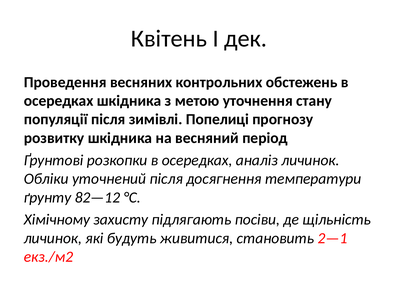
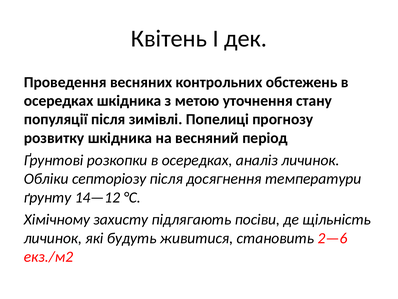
уточнений: уточнений -> септоріозу (109, 178)
82—12: 82—12 -> 14—12 (97, 197)
2—1: 2—1 -> 2—6 (333, 238)
